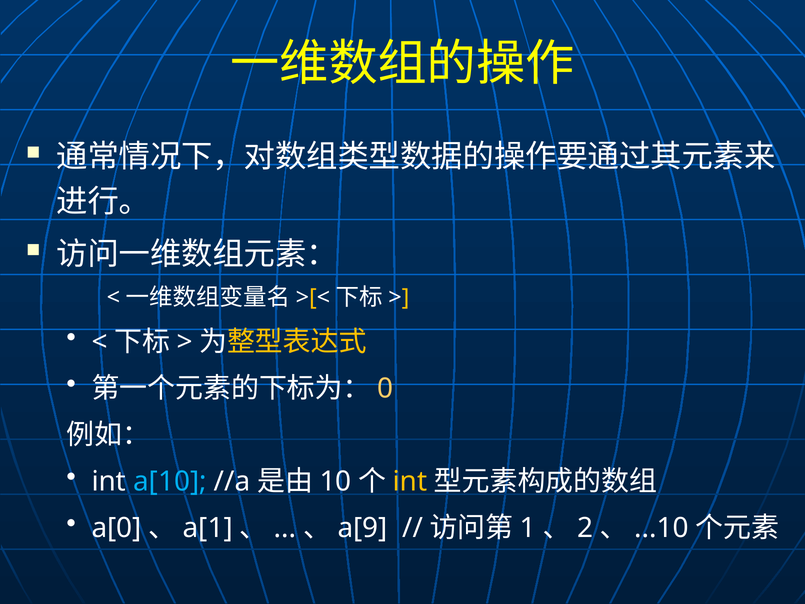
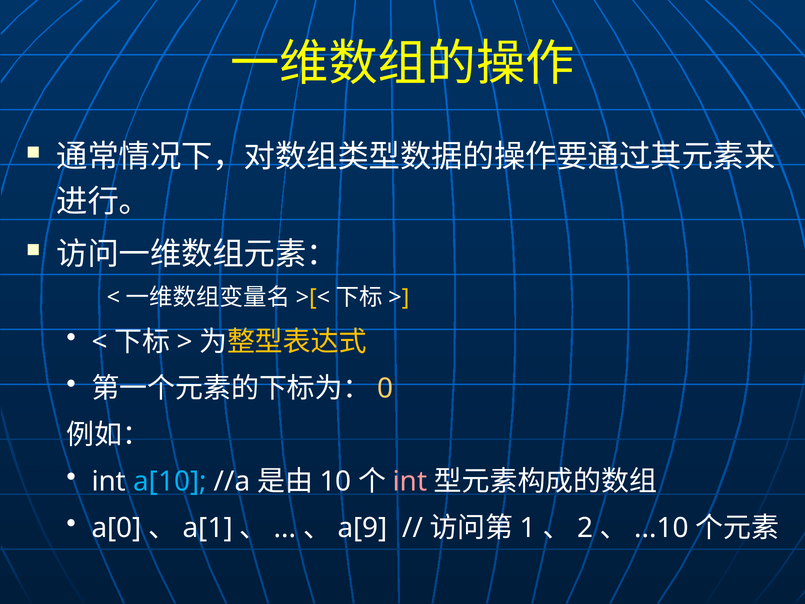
int colour: yellow -> pink (410, 481)
